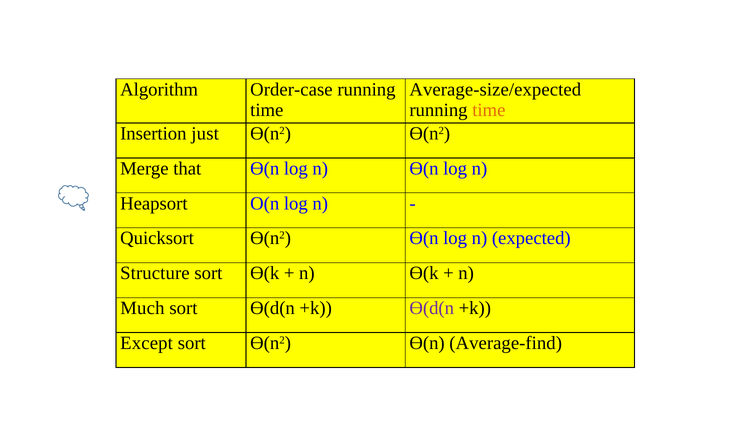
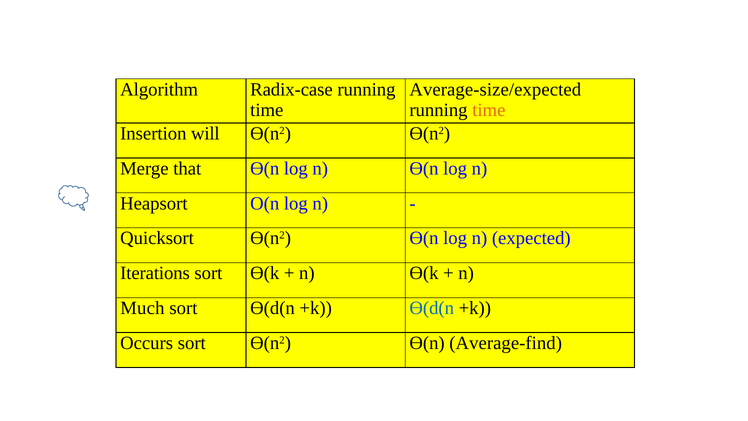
Order-case: Order-case -> Radix-case (291, 89)
just: just -> will (205, 133)
Structure: Structure -> Iterations (155, 273)
Ɵ(d(n colour: purple -> blue (432, 308)
Except: Except -> Occurs (147, 343)
